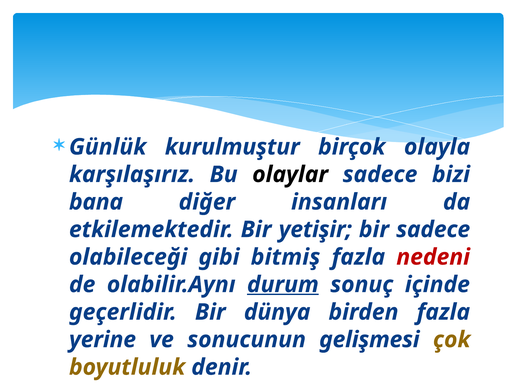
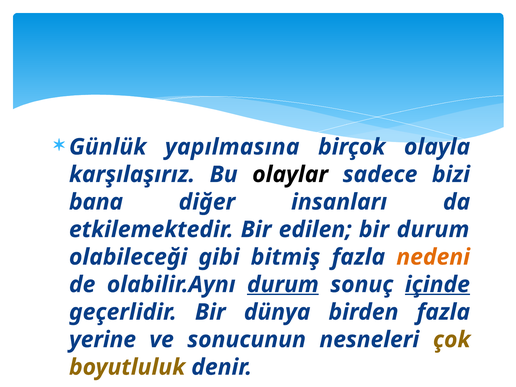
kurulmuştur: kurulmuştur -> yapılmasına (232, 147)
yetişir: yetişir -> edilen (315, 230)
bir sadece: sadece -> durum (433, 230)
nedeni colour: red -> orange (433, 257)
içinde underline: none -> present (437, 285)
gelişmesi: gelişmesi -> nesneleri (369, 340)
